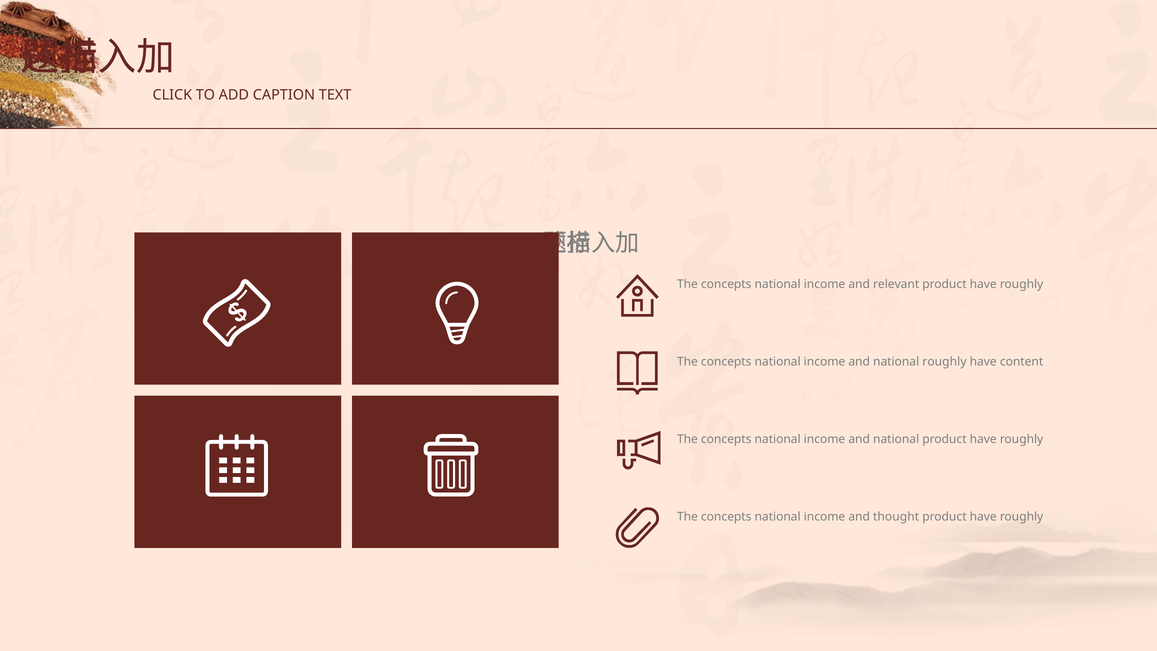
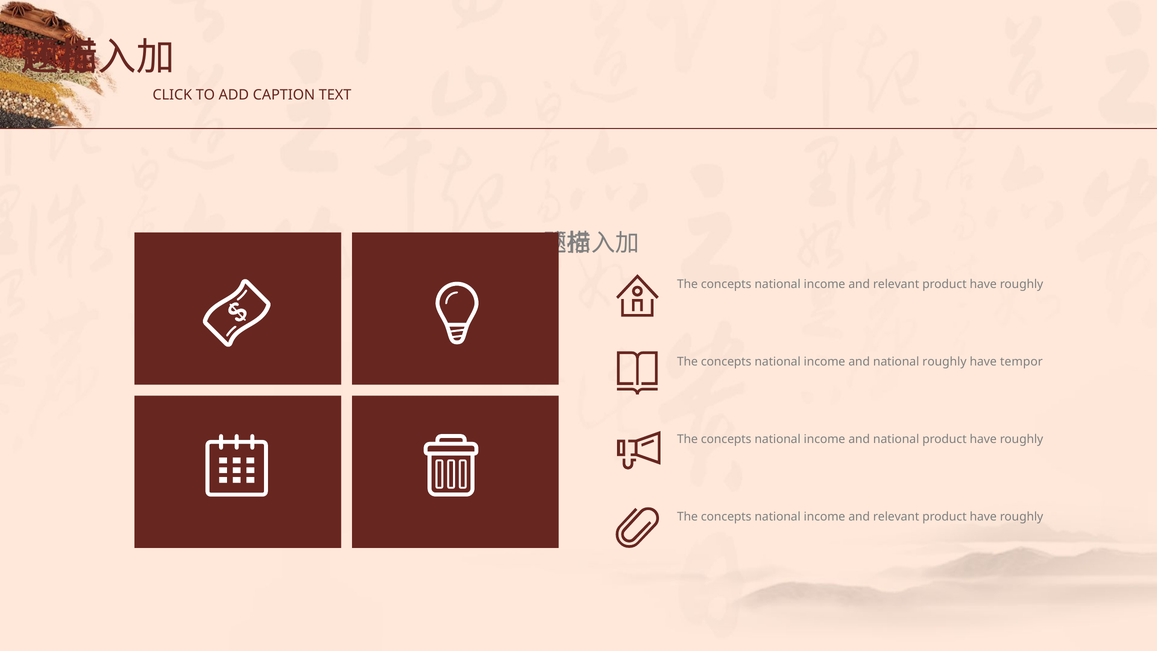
content: content -> tempor (1021, 362)
thought: thought -> relevant (896, 517)
